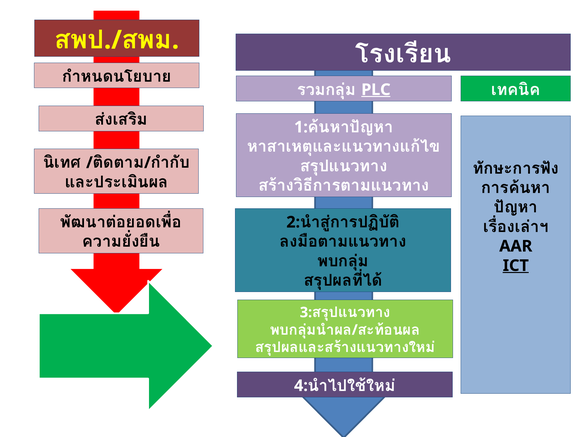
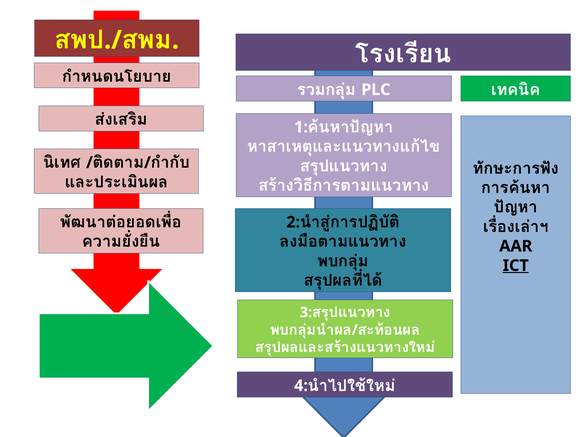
PLC underline: present -> none (376, 90)
